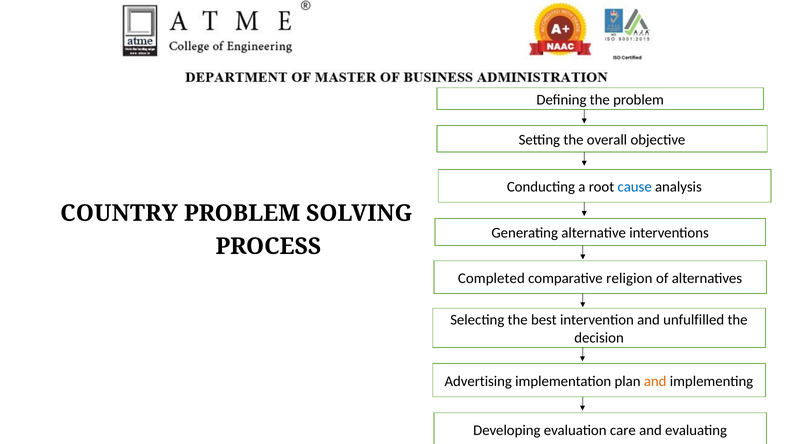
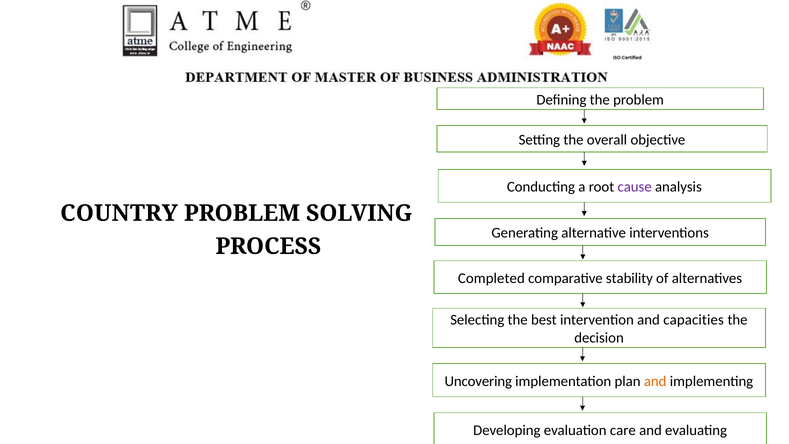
cause colour: blue -> purple (635, 187)
religion: religion -> stability (629, 278)
unfulfilled: unfulfilled -> capacities (694, 320)
Advertising: Advertising -> Uncovering (478, 381)
